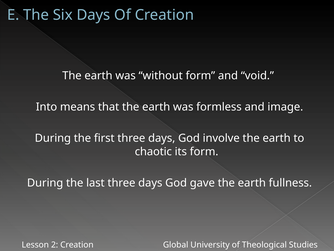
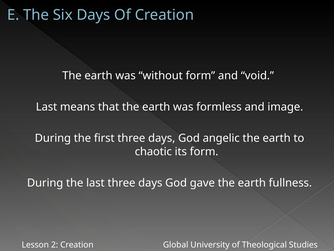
Into: Into -> Last (47, 107)
involve: involve -> angelic (221, 138)
